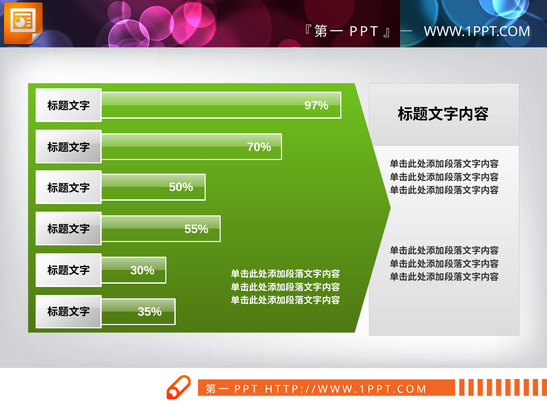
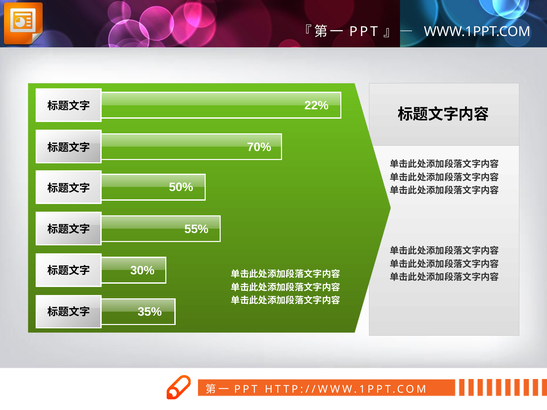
97%: 97% -> 22% (317, 105)
